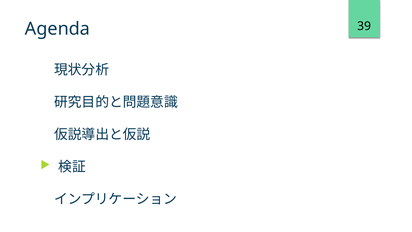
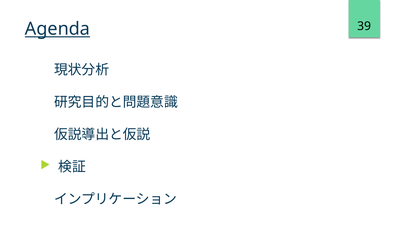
Agenda underline: none -> present (57, 29)
